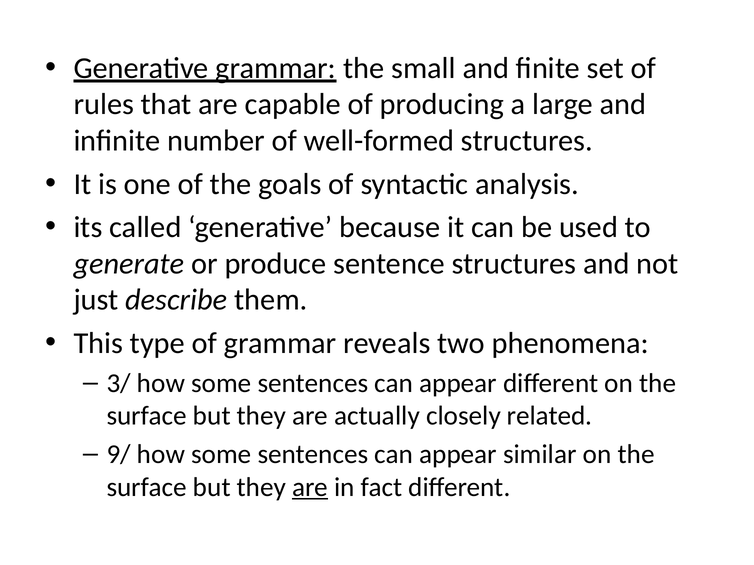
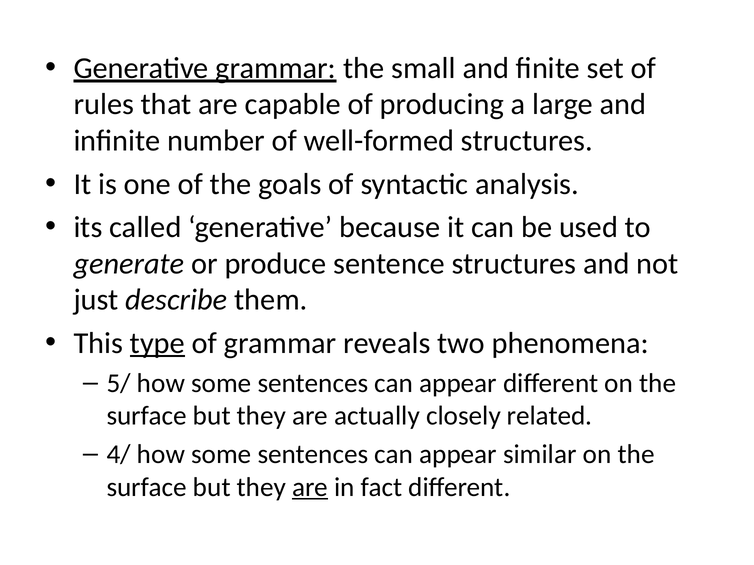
type underline: none -> present (157, 343)
3/: 3/ -> 5/ (119, 384)
9/: 9/ -> 4/ (119, 455)
